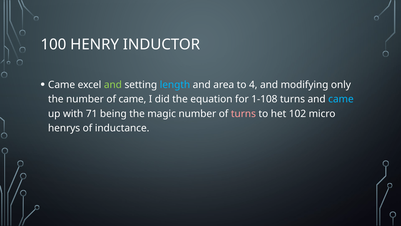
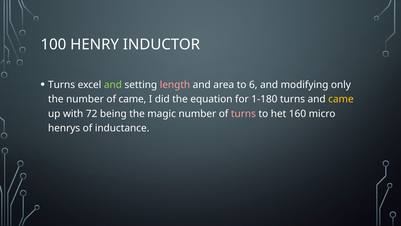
Came: Came -> Turns (62, 85)
length colour: light blue -> pink (175, 85)
4: 4 -> 6 (253, 85)
1-108: 1-108 -> 1-180 (264, 99)
came colour: light blue -> yellow (341, 99)
71: 71 -> 72 (92, 113)
102: 102 -> 160 (297, 113)
